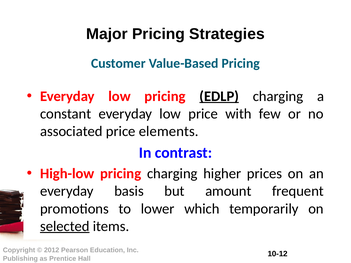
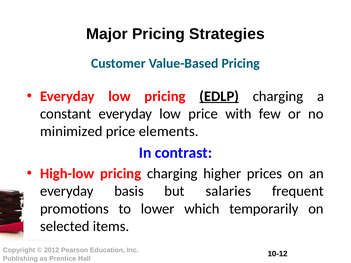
associated: associated -> minimized (71, 131)
amount: amount -> salaries (228, 191)
selected underline: present -> none (65, 226)
